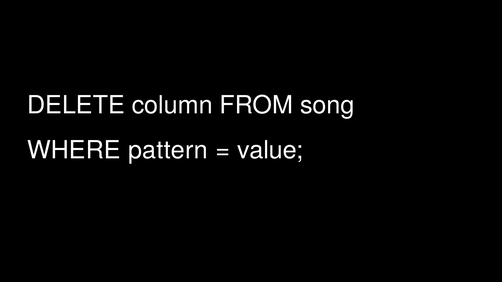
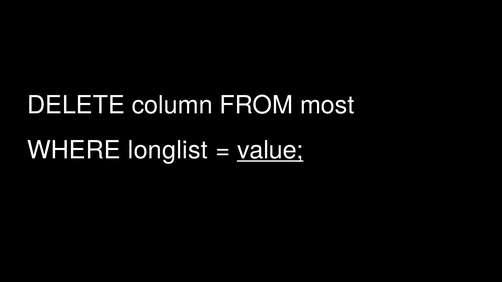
song: song -> most (327, 105)
pattern: pattern -> longlist (168, 150)
value underline: none -> present (270, 150)
